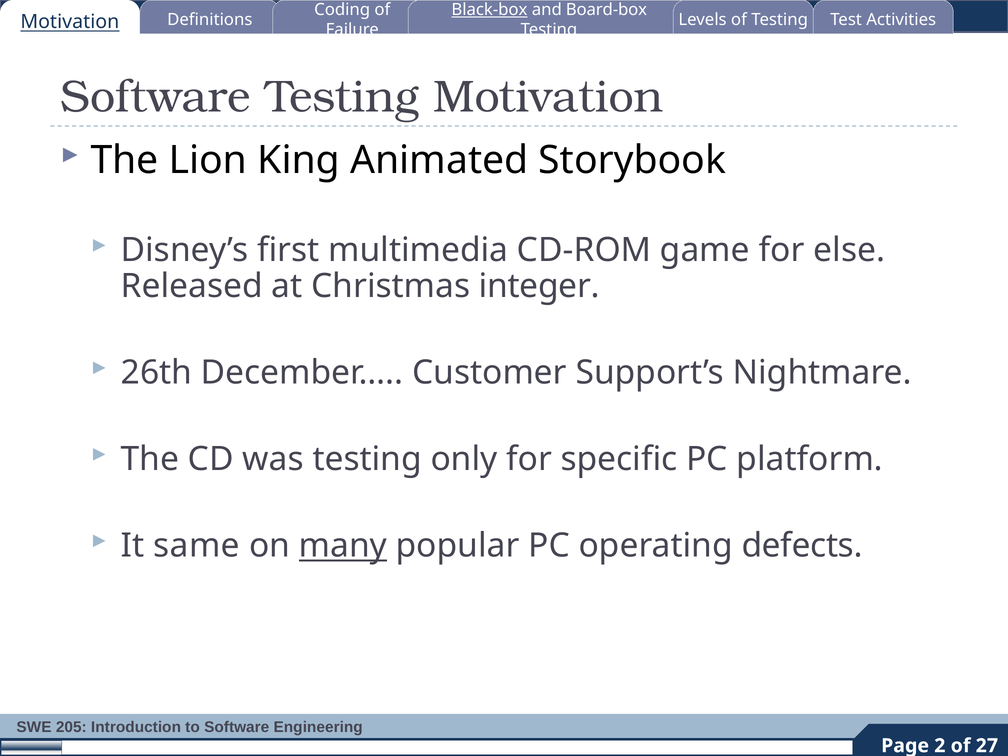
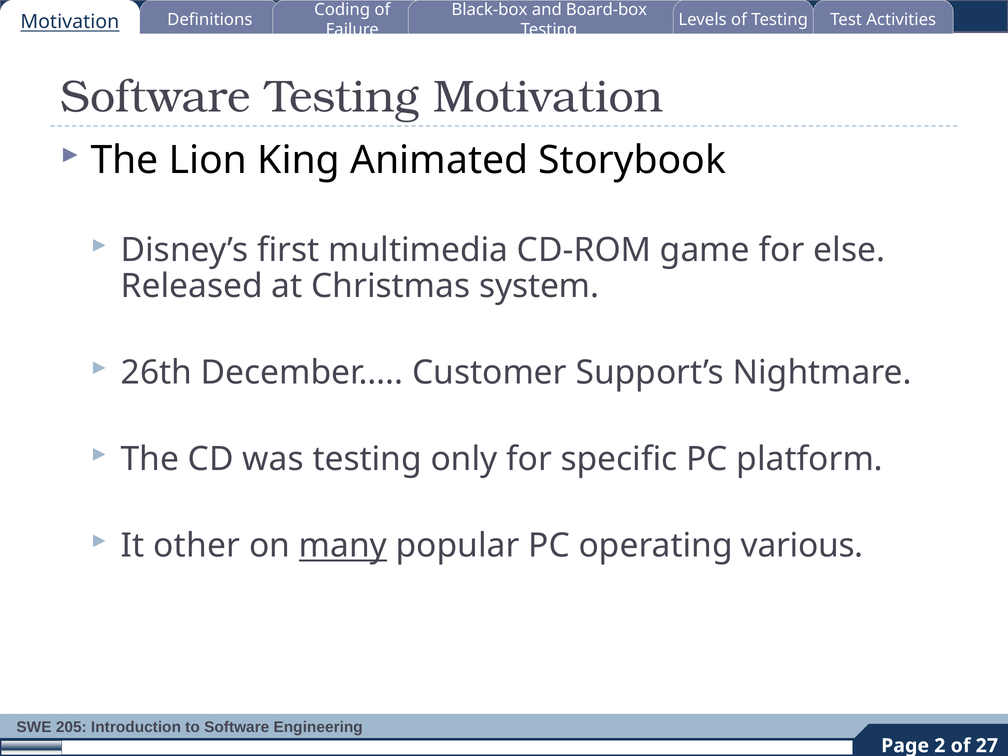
Black-box underline: present -> none (489, 10)
integer: integer -> system (539, 286)
same: same -> other (197, 546)
defects: defects -> various (802, 546)
